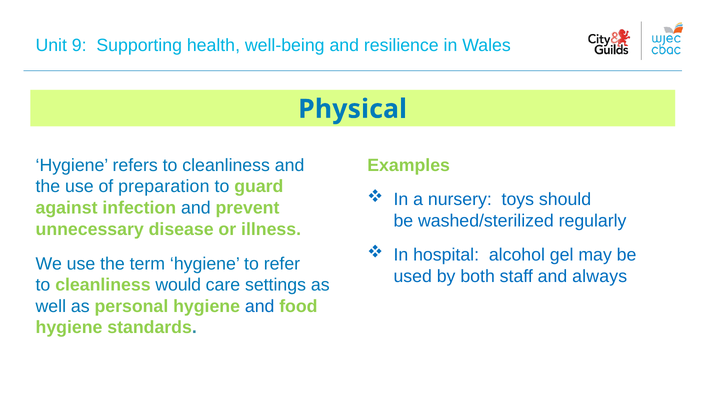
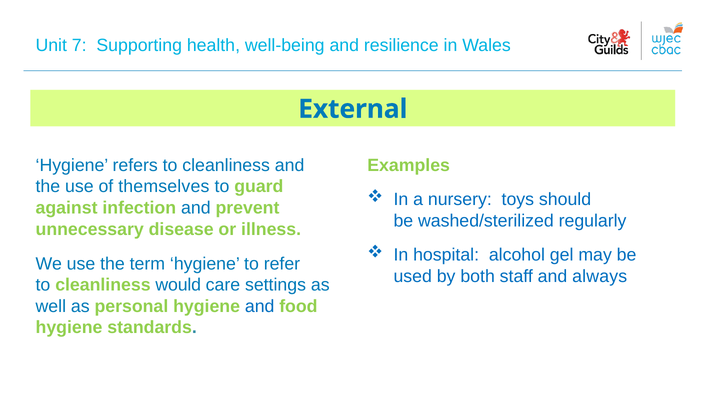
9: 9 -> 7 (79, 45)
Physical: Physical -> External (353, 109)
preparation: preparation -> themselves (164, 186)
